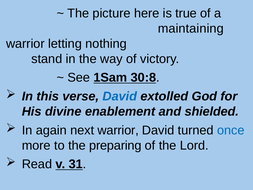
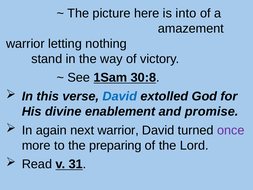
true: true -> into (186, 13)
maintaining: maintaining -> amazement (191, 28)
shielded: shielded -> promise (212, 111)
once colour: blue -> purple (231, 130)
